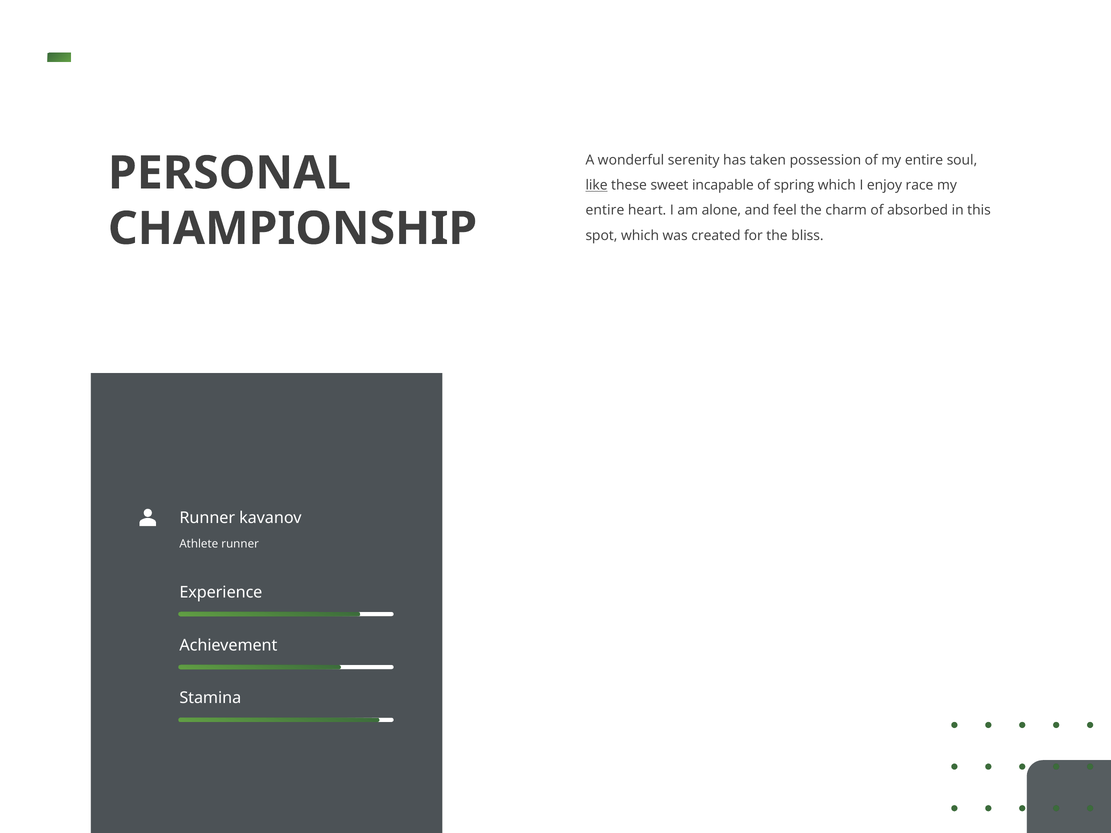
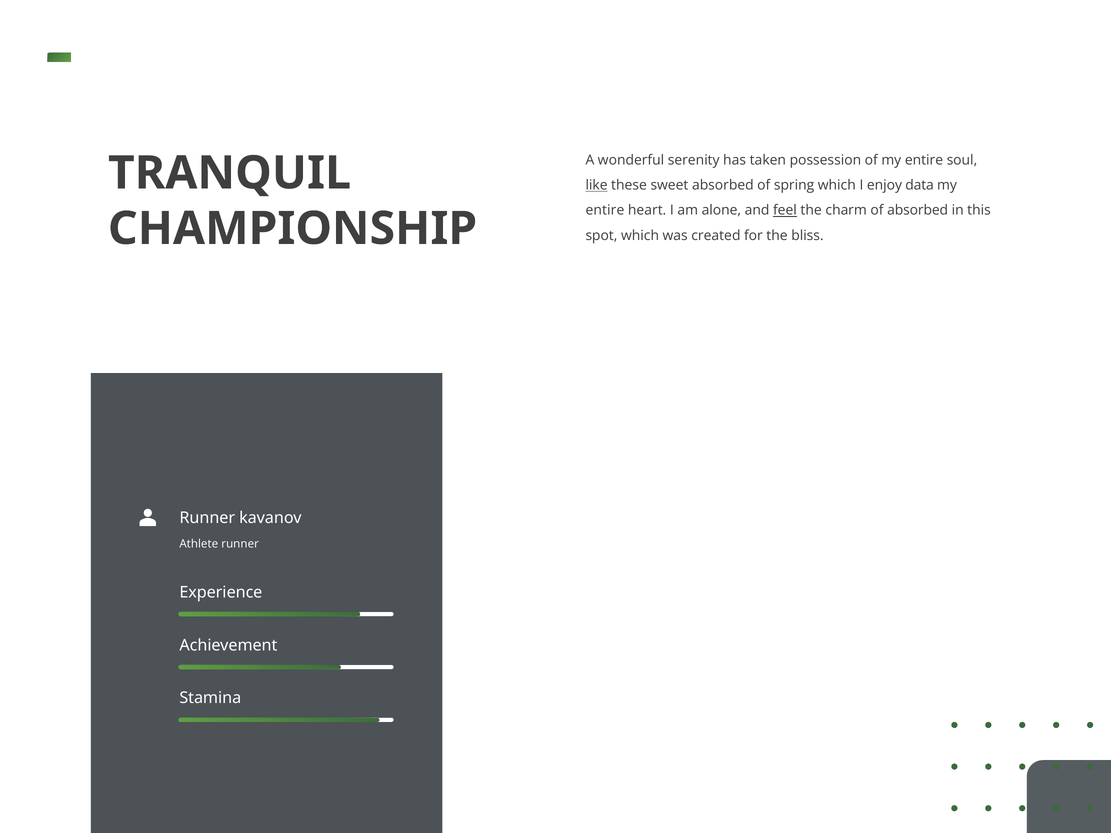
PERSONAL: PERSONAL -> TRANQUIL (230, 173)
sweet incapable: incapable -> absorbed (723, 185)
race: race -> data (920, 185)
feel underline: none -> present (785, 210)
